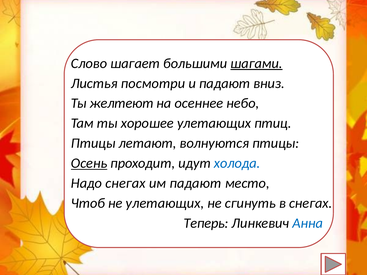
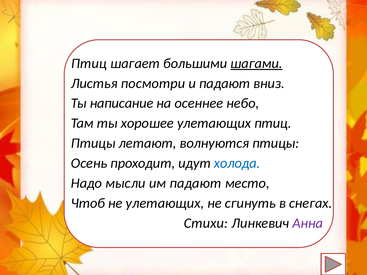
Слово: Слово -> Птиц (89, 63)
желтеют: желтеют -> написание (122, 103)
Осень underline: present -> none (89, 163)
Надо снегах: снегах -> мысли (125, 183)
Теперь: Теперь -> Стихи (206, 223)
Анна colour: blue -> purple (308, 223)
